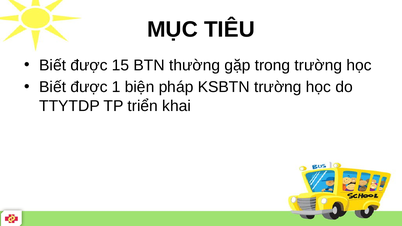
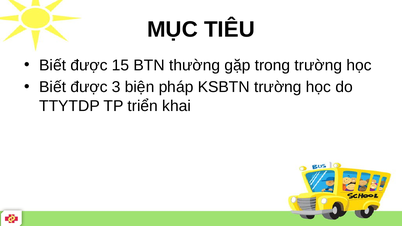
1: 1 -> 3 (116, 87)
